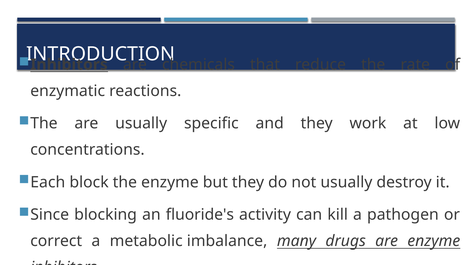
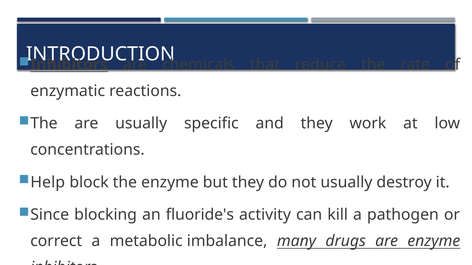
Each: Each -> Help (48, 183)
